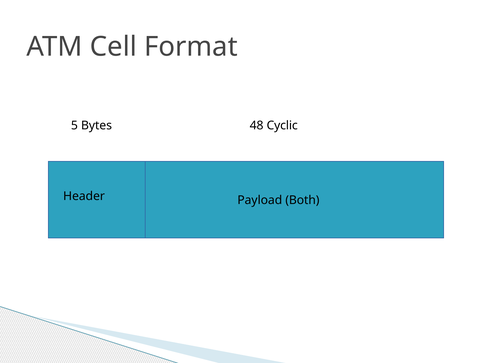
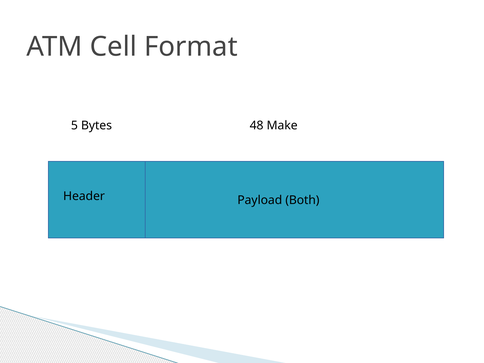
Cyclic: Cyclic -> Make (282, 126)
